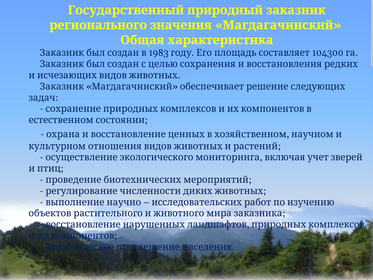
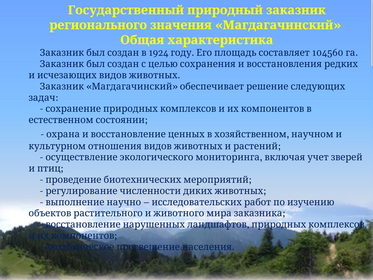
1983: 1983 -> 1924 (159, 53)
104300: 104300 -> 104560 (328, 53)
